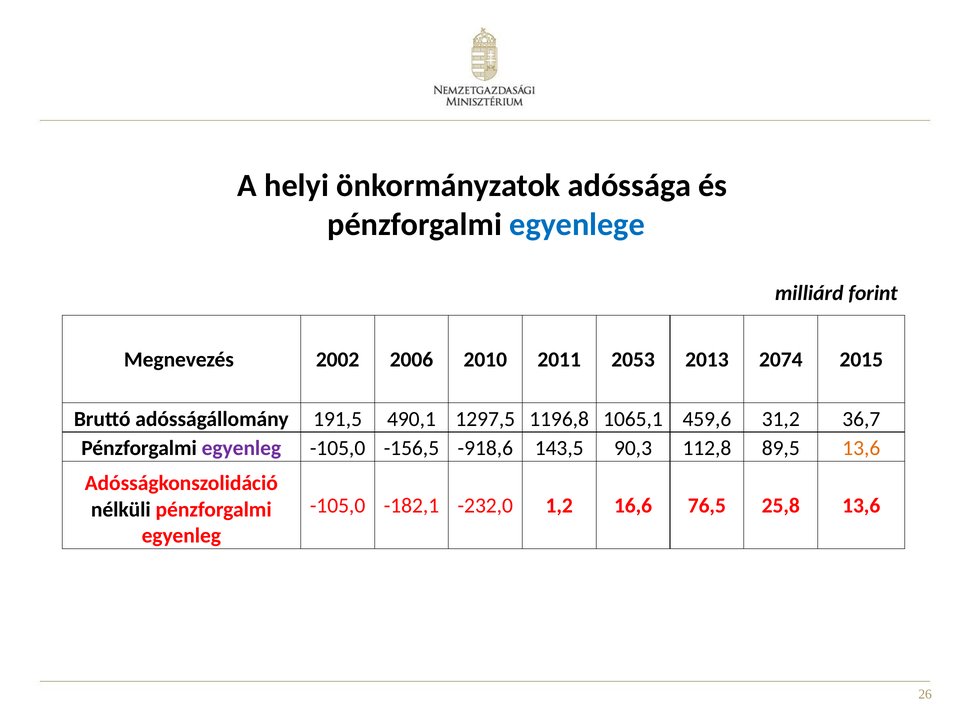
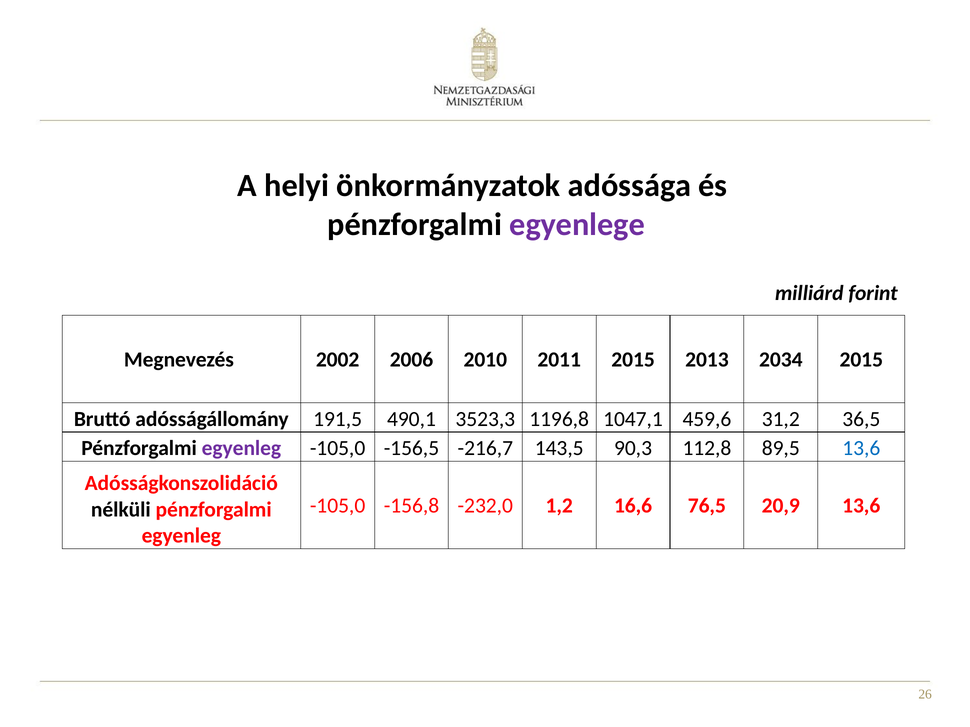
egyenlege colour: blue -> purple (577, 224)
2011 2053: 2053 -> 2015 (633, 360)
2074: 2074 -> 2034 (781, 360)
1297,5: 1297,5 -> 3523,3 (485, 419)
1065,1: 1065,1 -> 1047,1 (633, 419)
36,7: 36,7 -> 36,5 (861, 419)
-918,6: -918,6 -> -216,7 (485, 449)
13,6 colour: orange -> blue (861, 449)
-182,1: -182,1 -> -156,8 (411, 506)
25,8: 25,8 -> 20,9 (781, 506)
